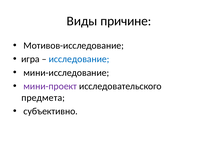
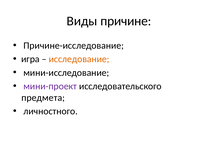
Мотивов-исследование: Мотивов-исследование -> Причине-исследование (74, 46)
исследование colour: blue -> orange (79, 59)
субъективно: субъективно -> личностного (51, 112)
